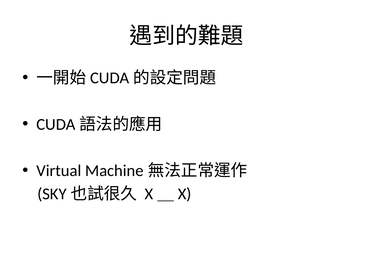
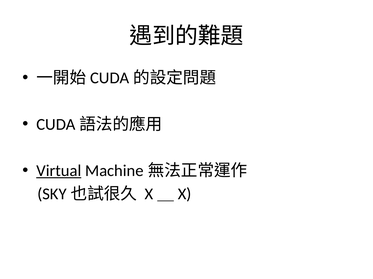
Virtual underline: none -> present (59, 171)
